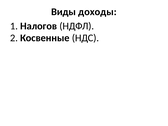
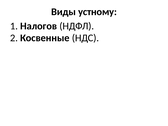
доходы: доходы -> устному (98, 12)
